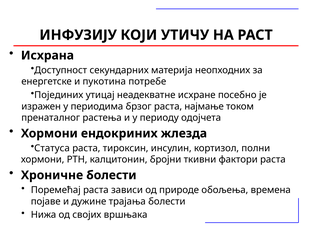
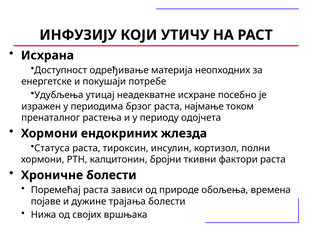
секундарних: секундарних -> одређивање (119, 70)
пукотина: пукотина -> покушаји (104, 82)
Појединих: Појединих -> Удубљења (59, 95)
